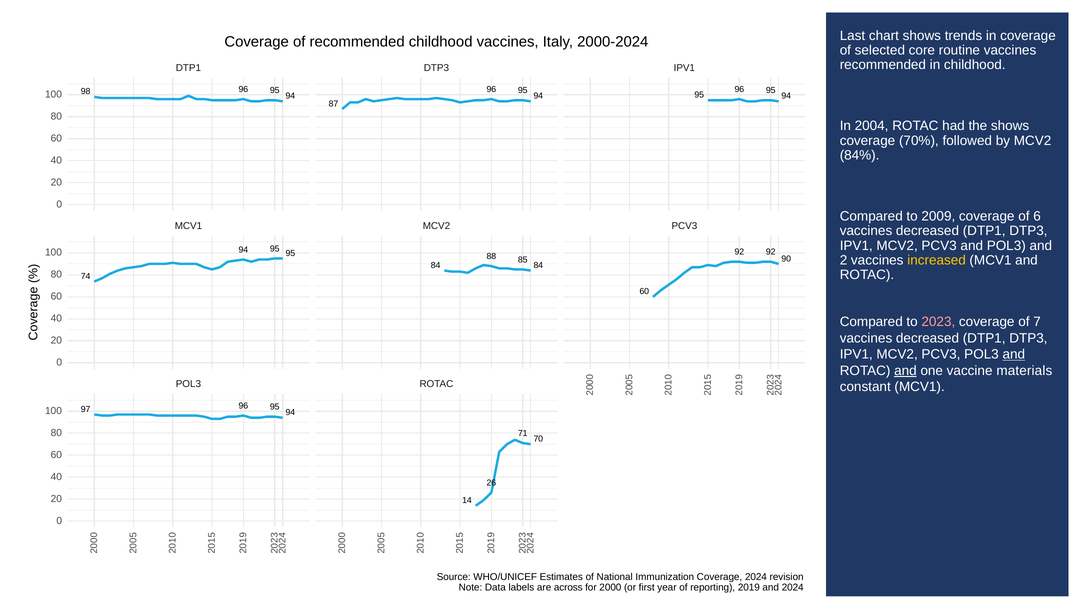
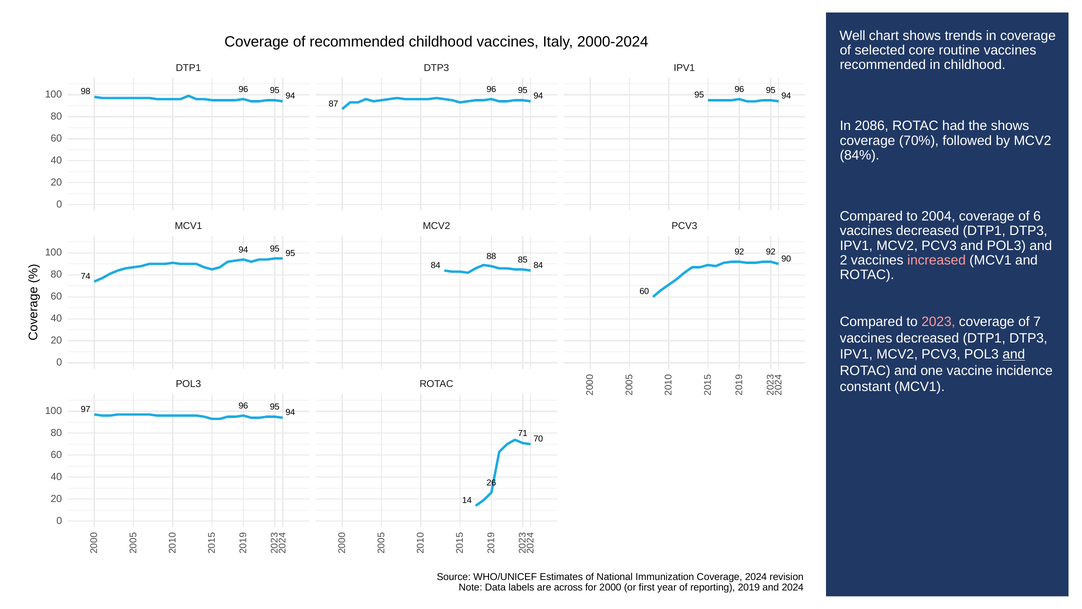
Last: Last -> Well (853, 36)
2004: 2004 -> 2086 (872, 126)
2009: 2009 -> 2004 (938, 216)
increased colour: yellow -> pink (937, 260)
and underline: present -> none (905, 370)
materials: materials -> incidence (1024, 370)
